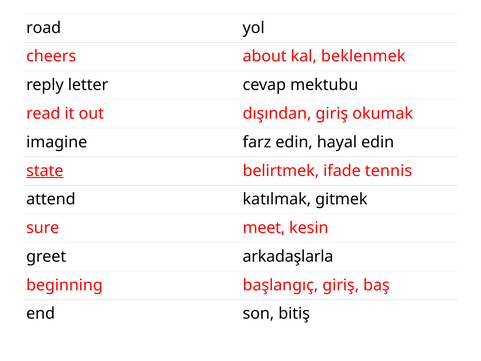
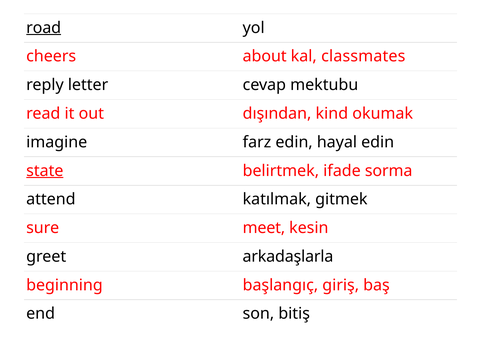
road underline: none -> present (44, 28)
beklenmek: beklenmek -> classmates (363, 56)
dışından giriş: giriş -> kind (332, 113)
tennis: tennis -> sorma (389, 171)
